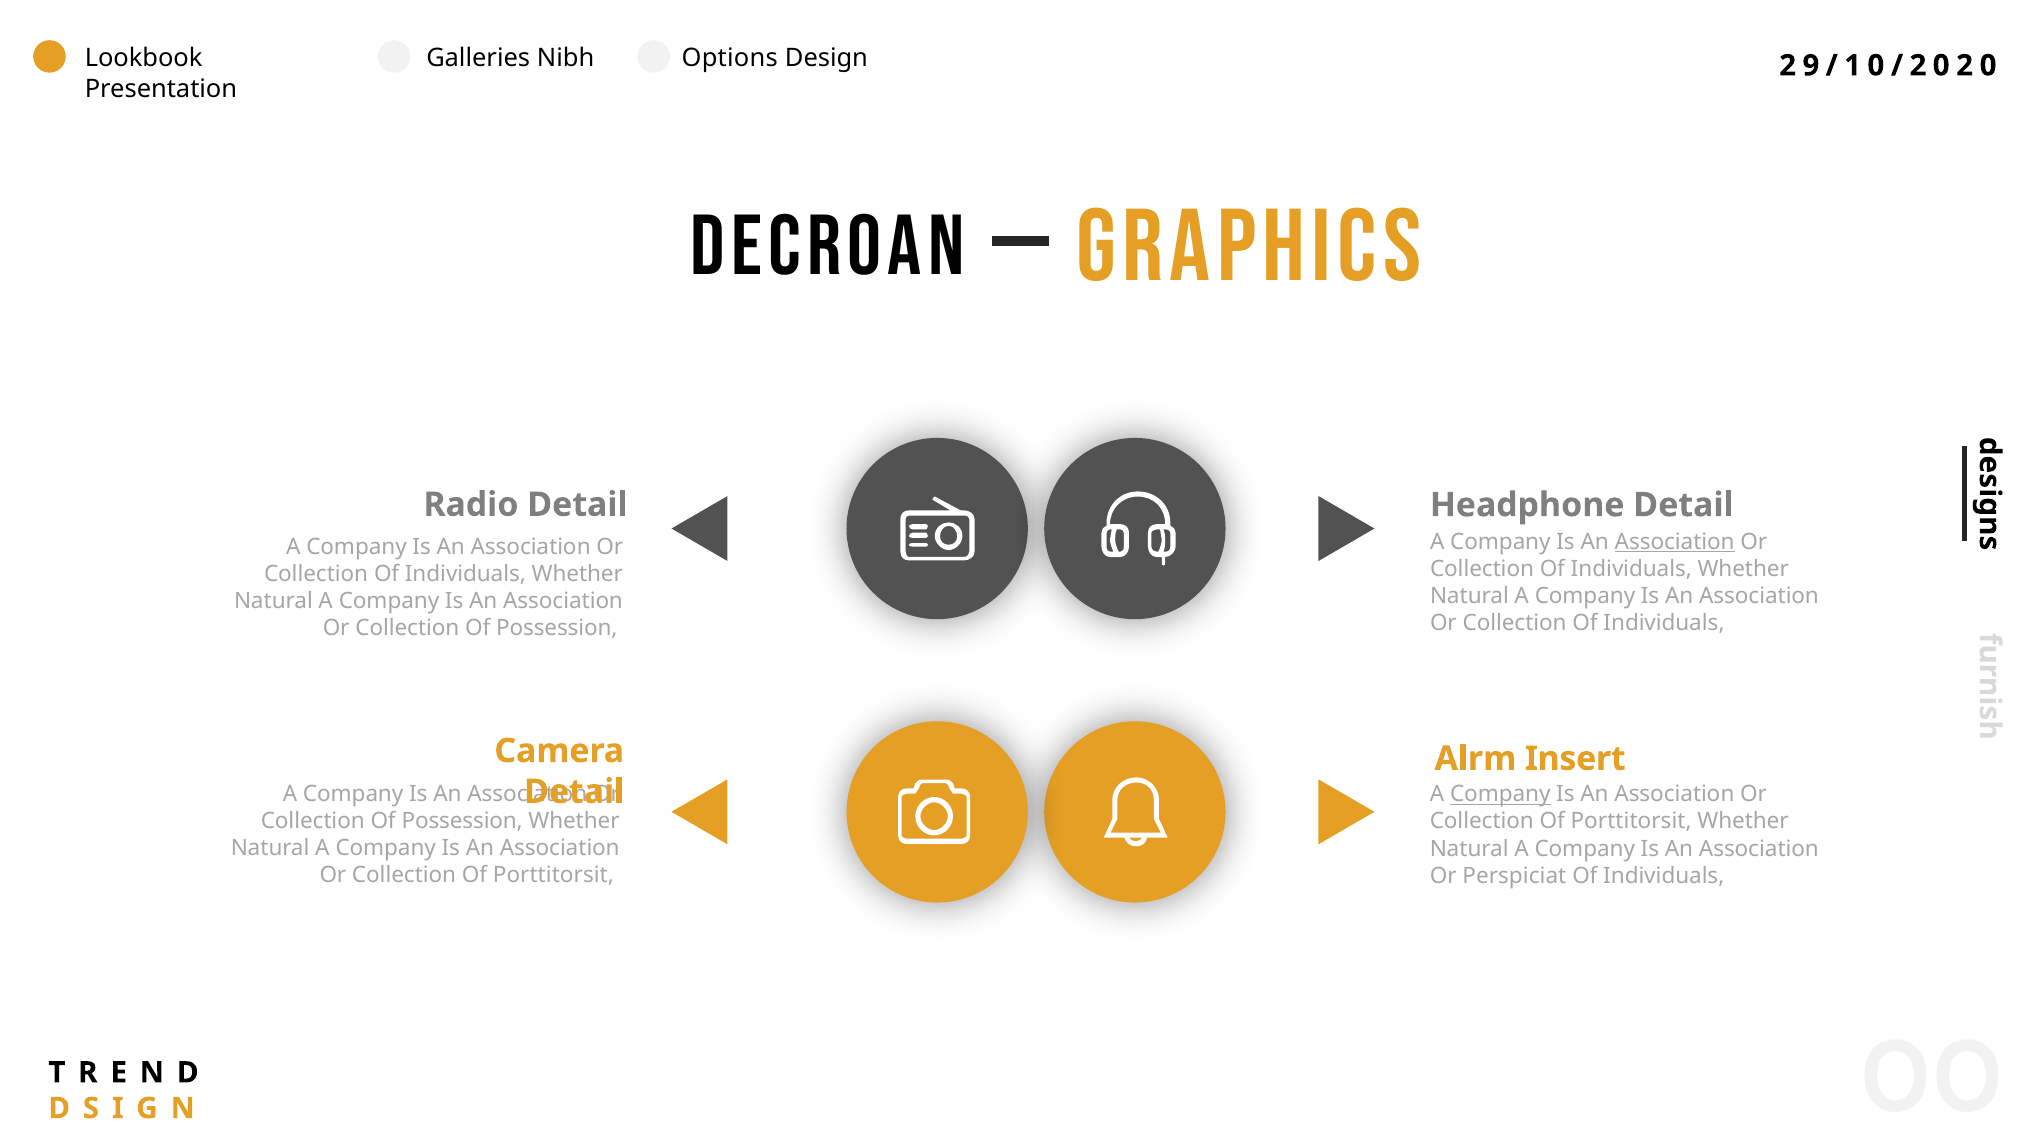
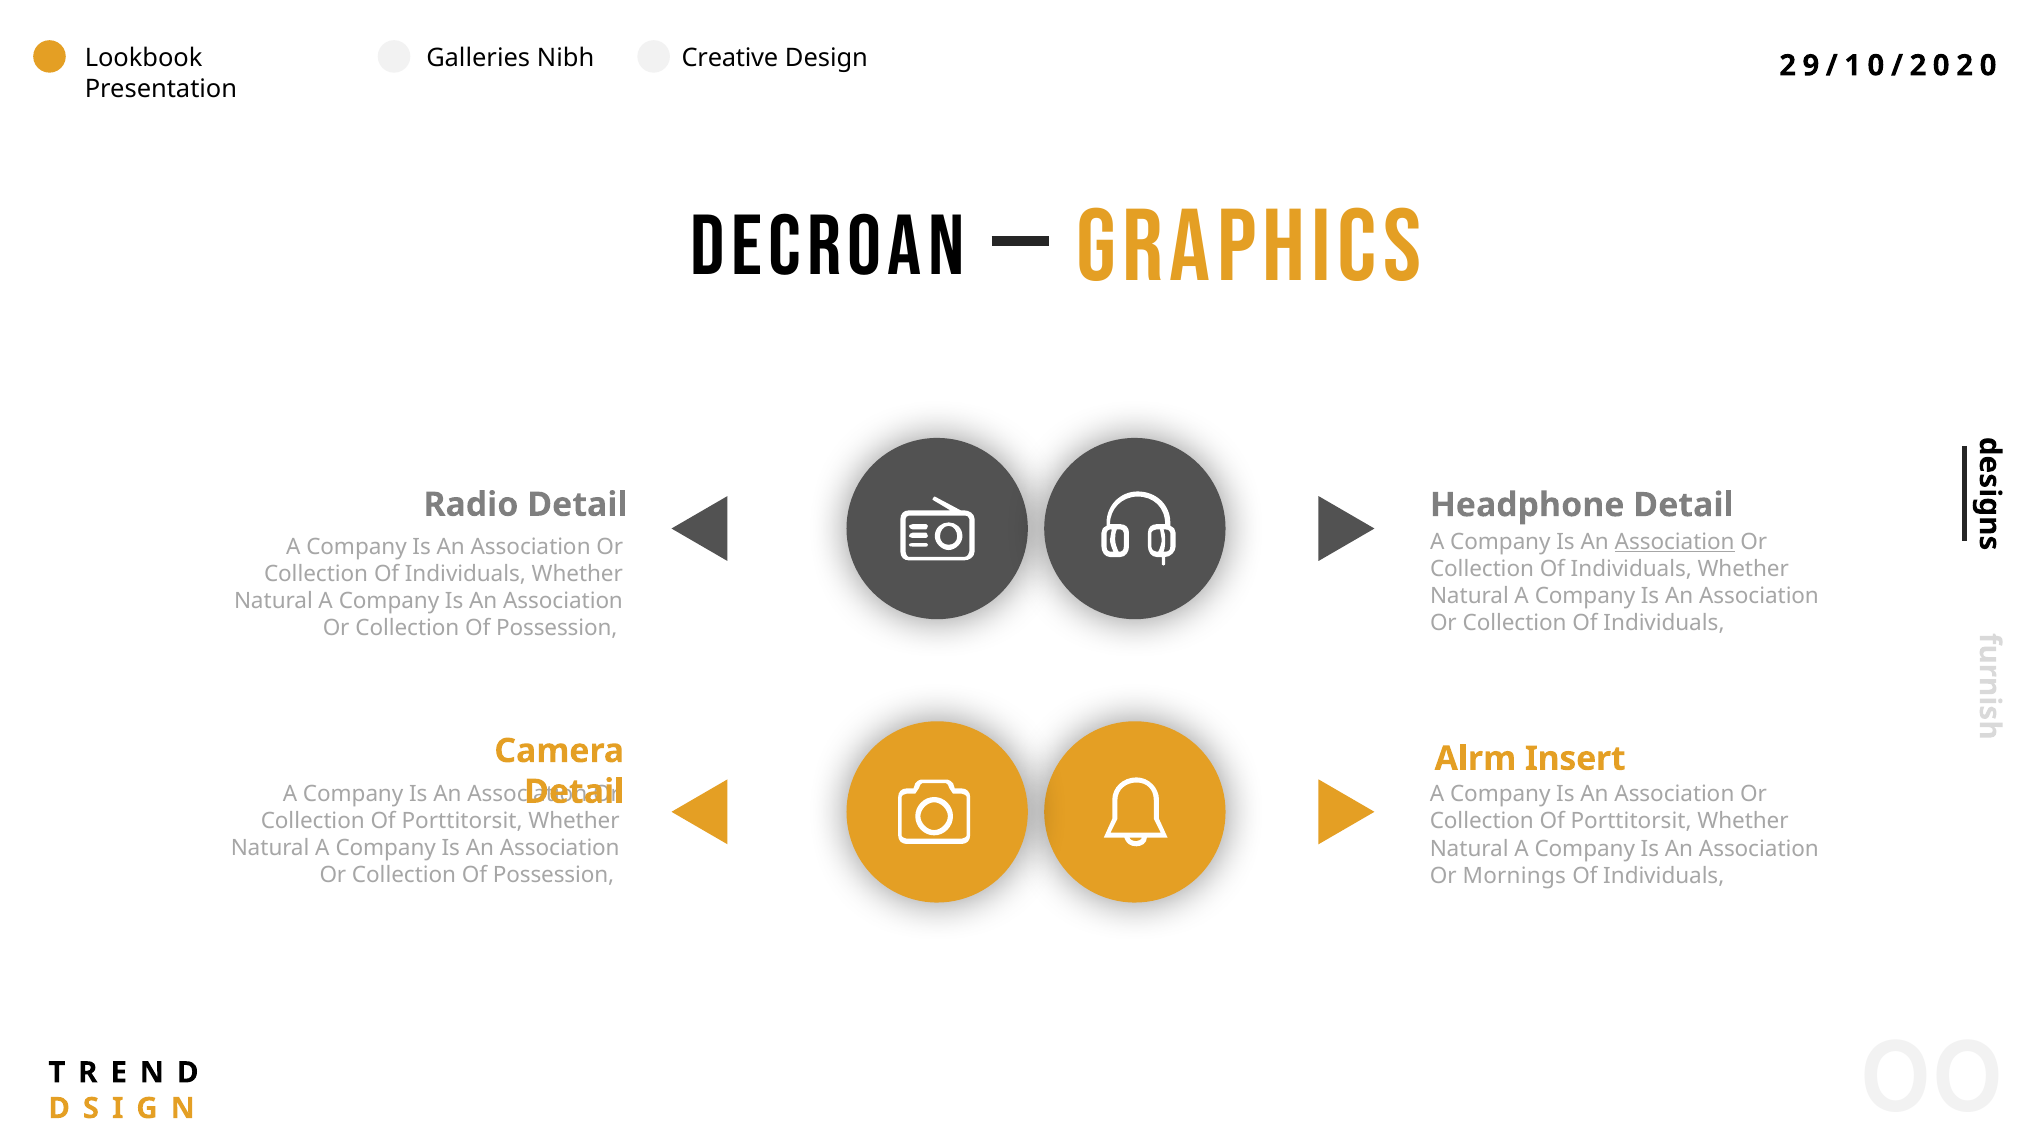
Options: Options -> Creative (730, 58)
Company underline: present -> none (1500, 795)
Possession: Possession -> Porttitorsit (462, 821)
Porttitorsit: Porttitorsit -> Possession (553, 875)
Perspiciat: Perspiciat -> Mornings (1514, 876)
